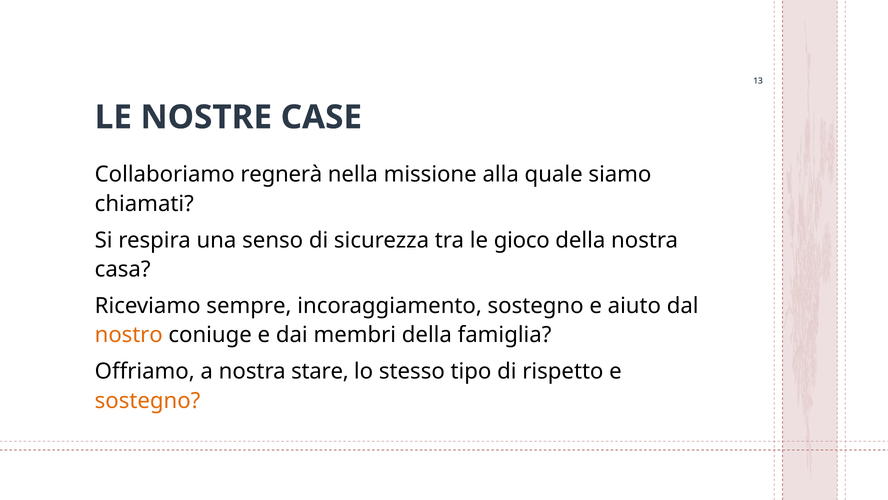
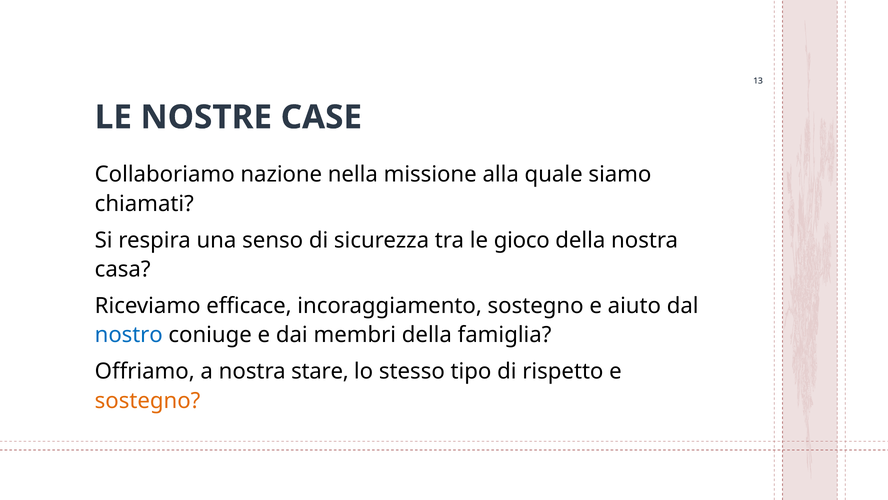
regnerà: regnerà -> nazione (281, 174)
sempre: sempre -> efficace (249, 305)
nostro colour: orange -> blue (129, 335)
